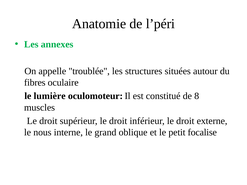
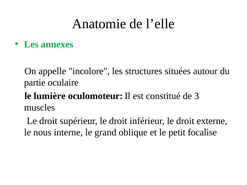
l’péri: l’péri -> l’elle (160, 24)
troublée: troublée -> incolore (89, 71)
fibres: fibres -> partie (35, 83)
8: 8 -> 3 (197, 96)
